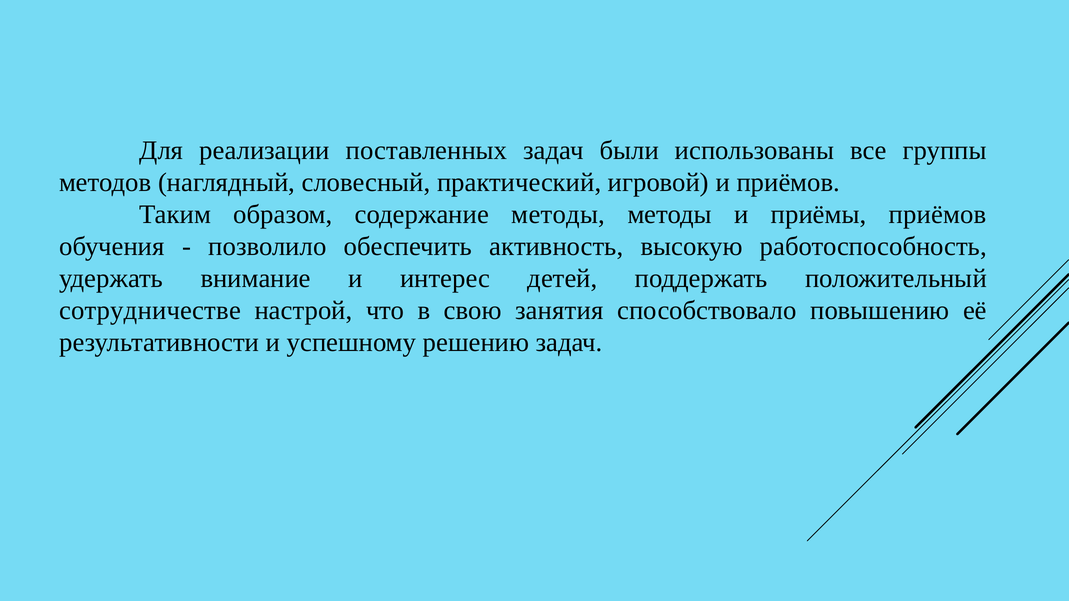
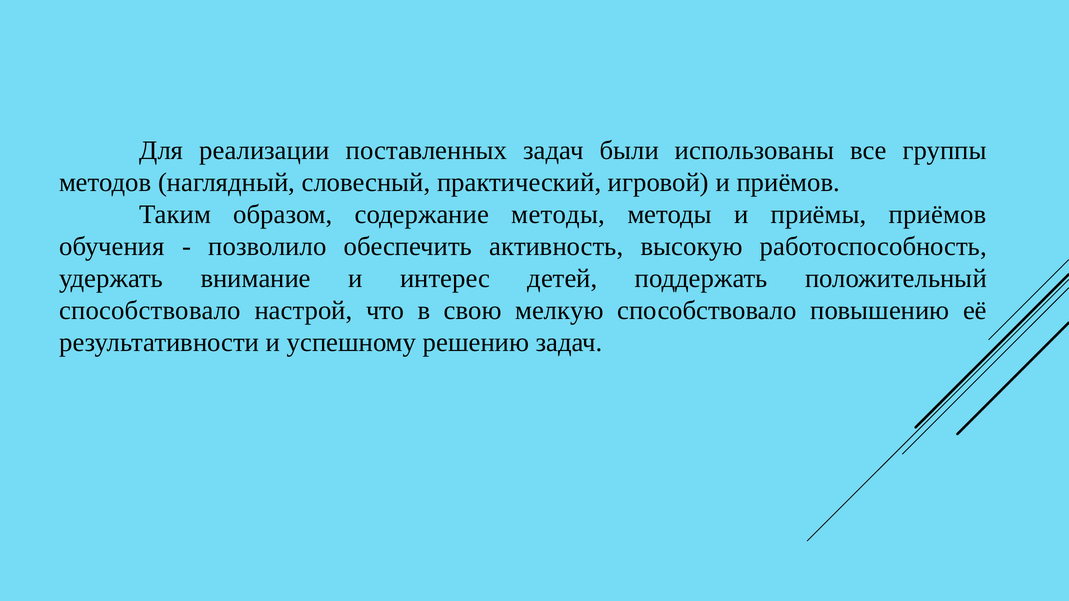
сотрудничестве: сотрудничестве -> способствовало (150, 311)
занятия: занятия -> мелкую (559, 311)
